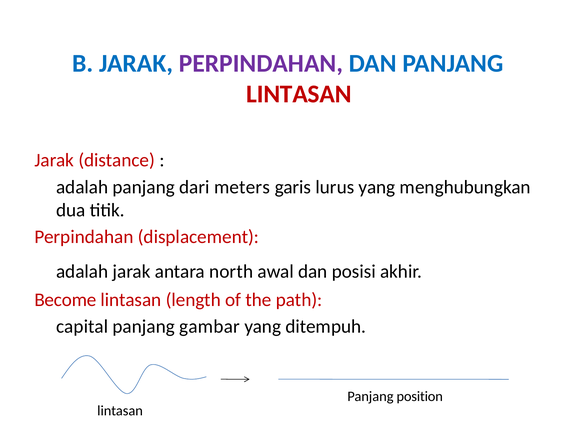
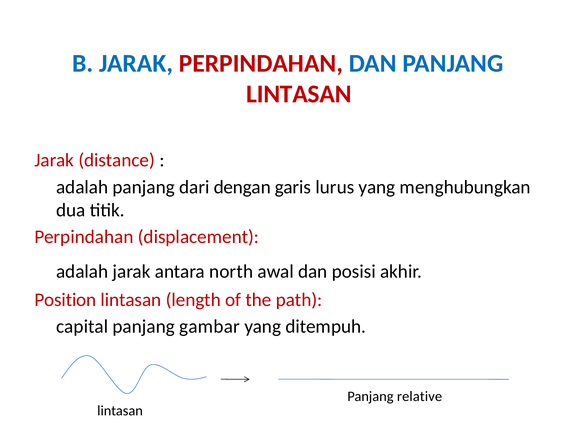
PERPINDAHAN colour: purple -> red (261, 63)
meters: meters -> dengan (242, 187)
Become: Become -> Position (65, 300)
position: position -> relative (420, 396)
